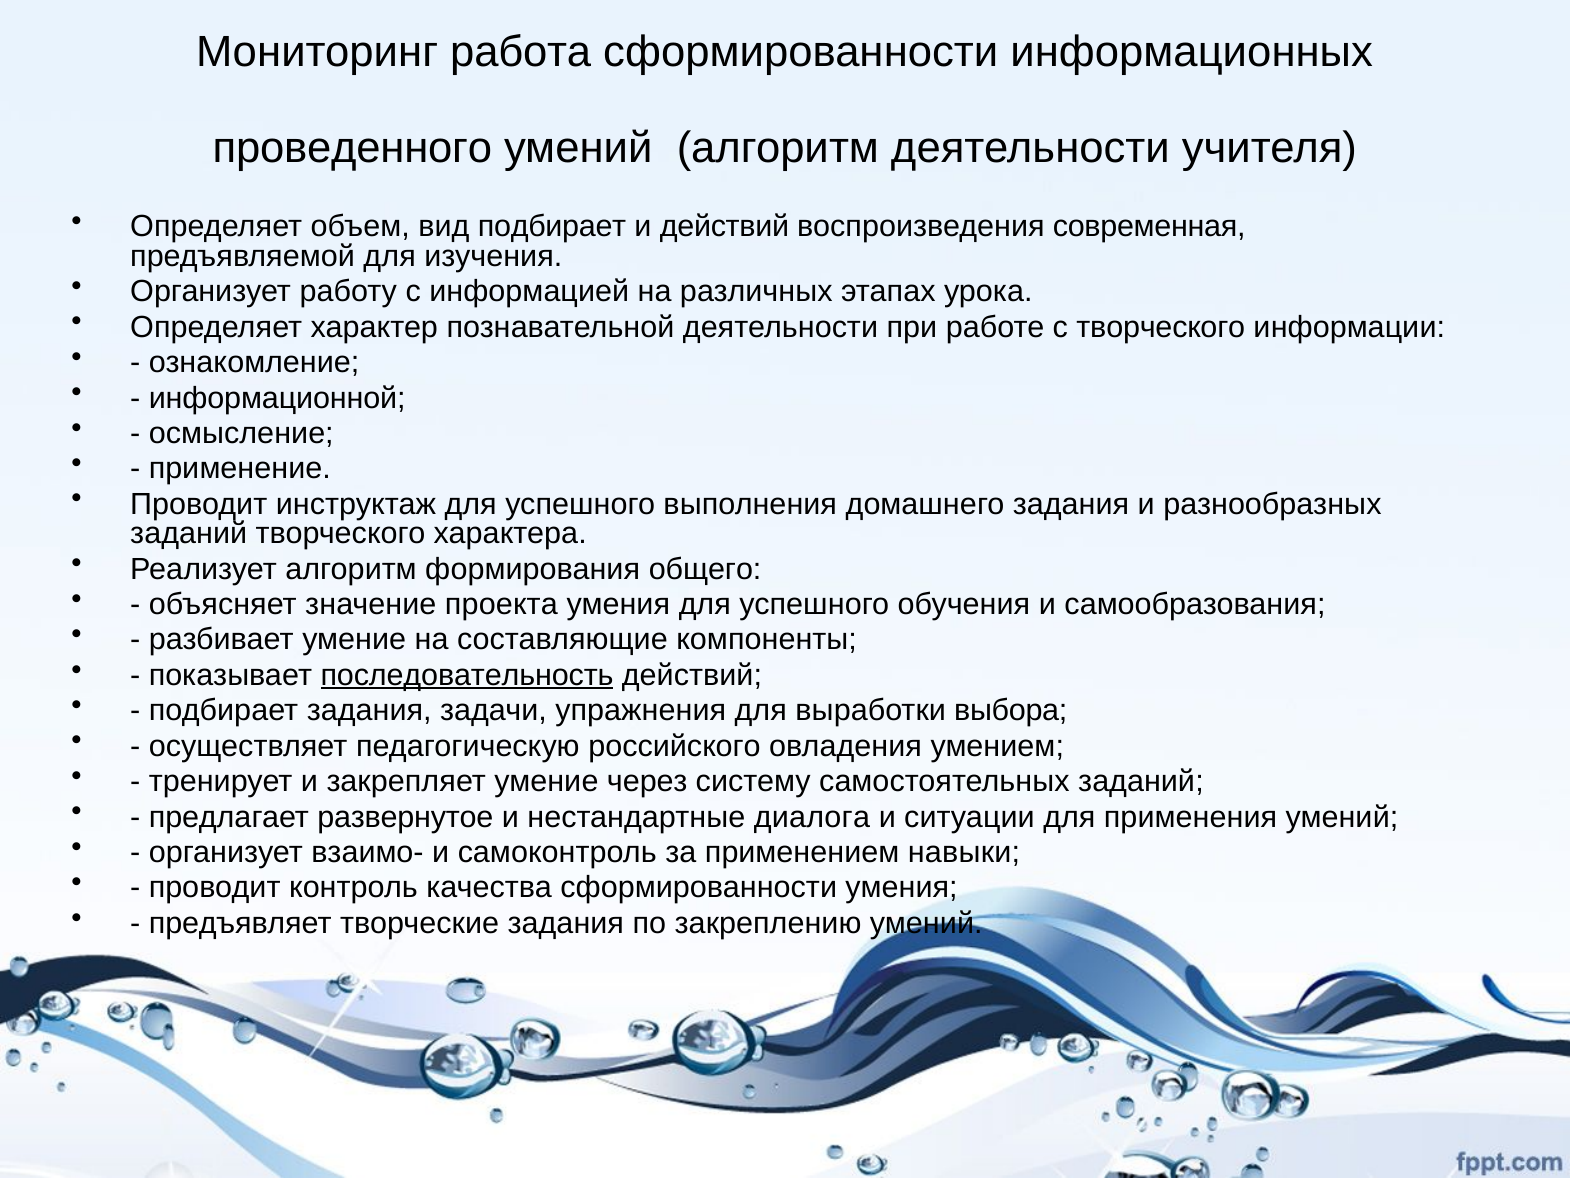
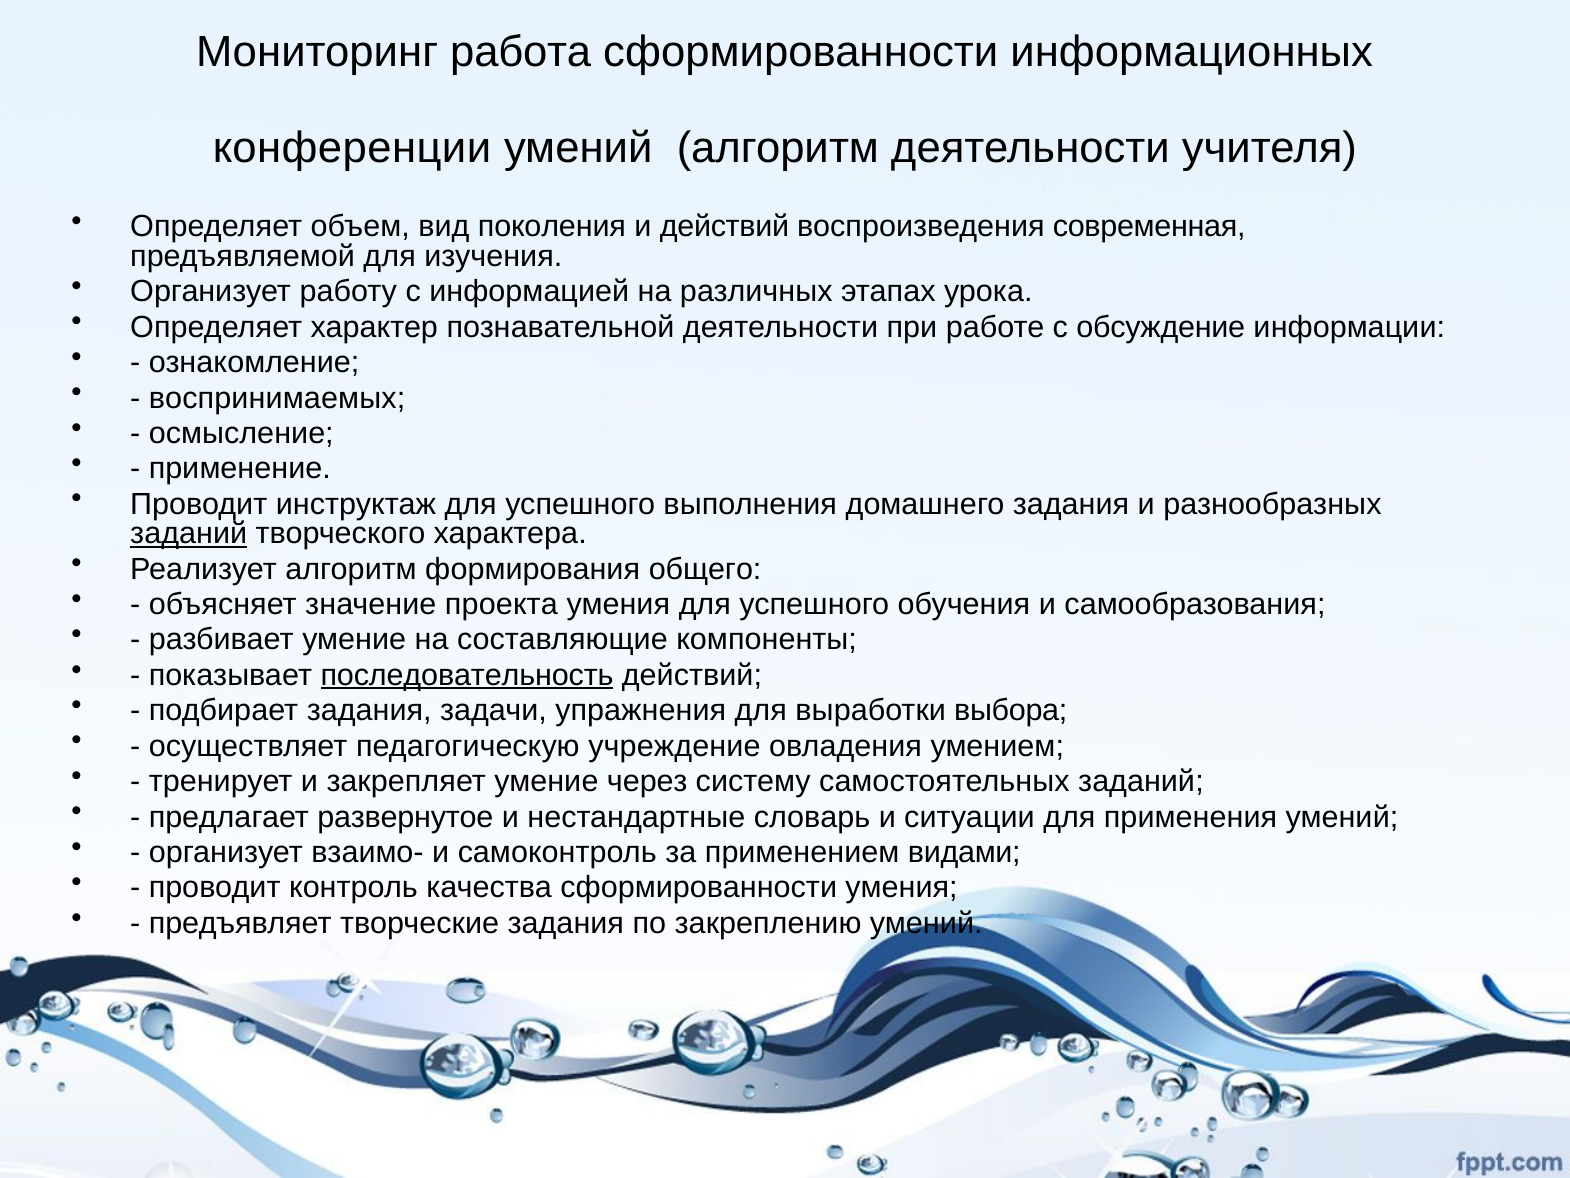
проведенного: проведенного -> конференции (352, 148)
вид подбирает: подбирает -> поколения (552, 227)
с творческого: творческого -> обсуждение (1161, 327)
информационной: информационной -> воспринимаемых (277, 398)
заданий underline: none -> present (189, 533)
российского: российского -> учреждение (674, 746)
диалога: диалога -> словарь (812, 817)
навыки: навыки -> видами (964, 852)
